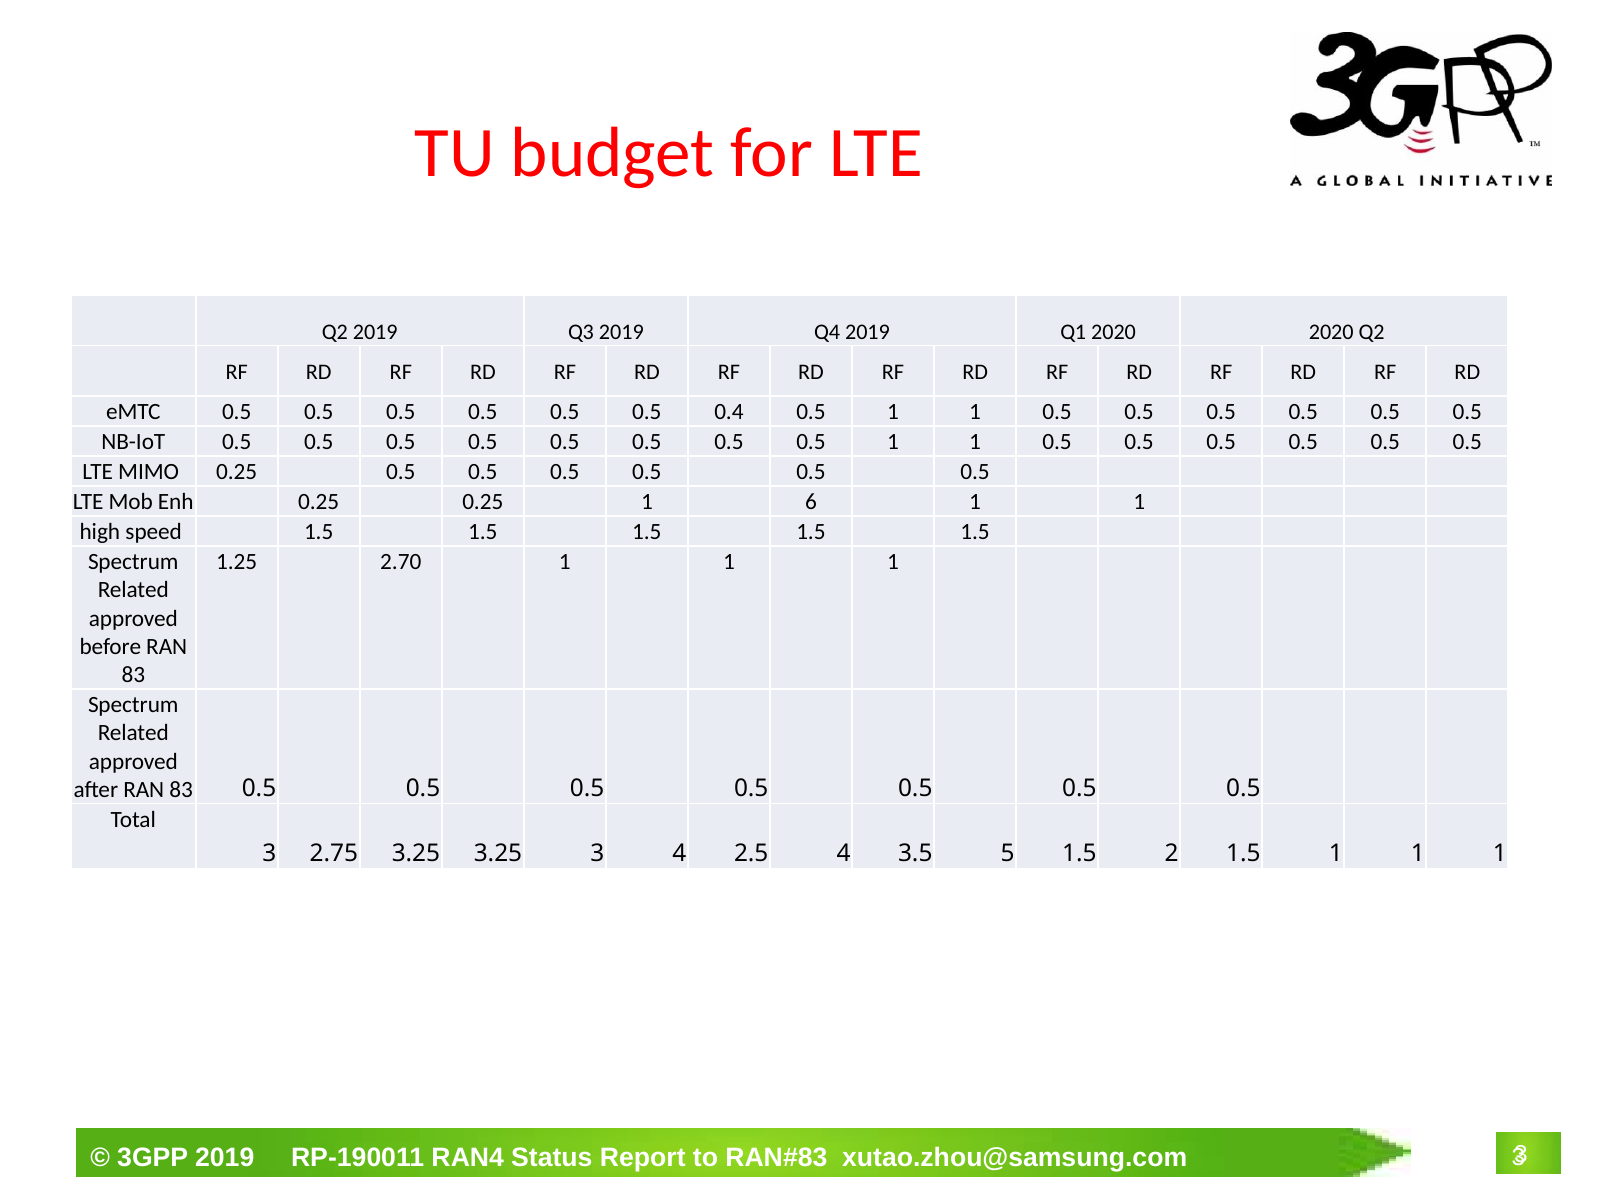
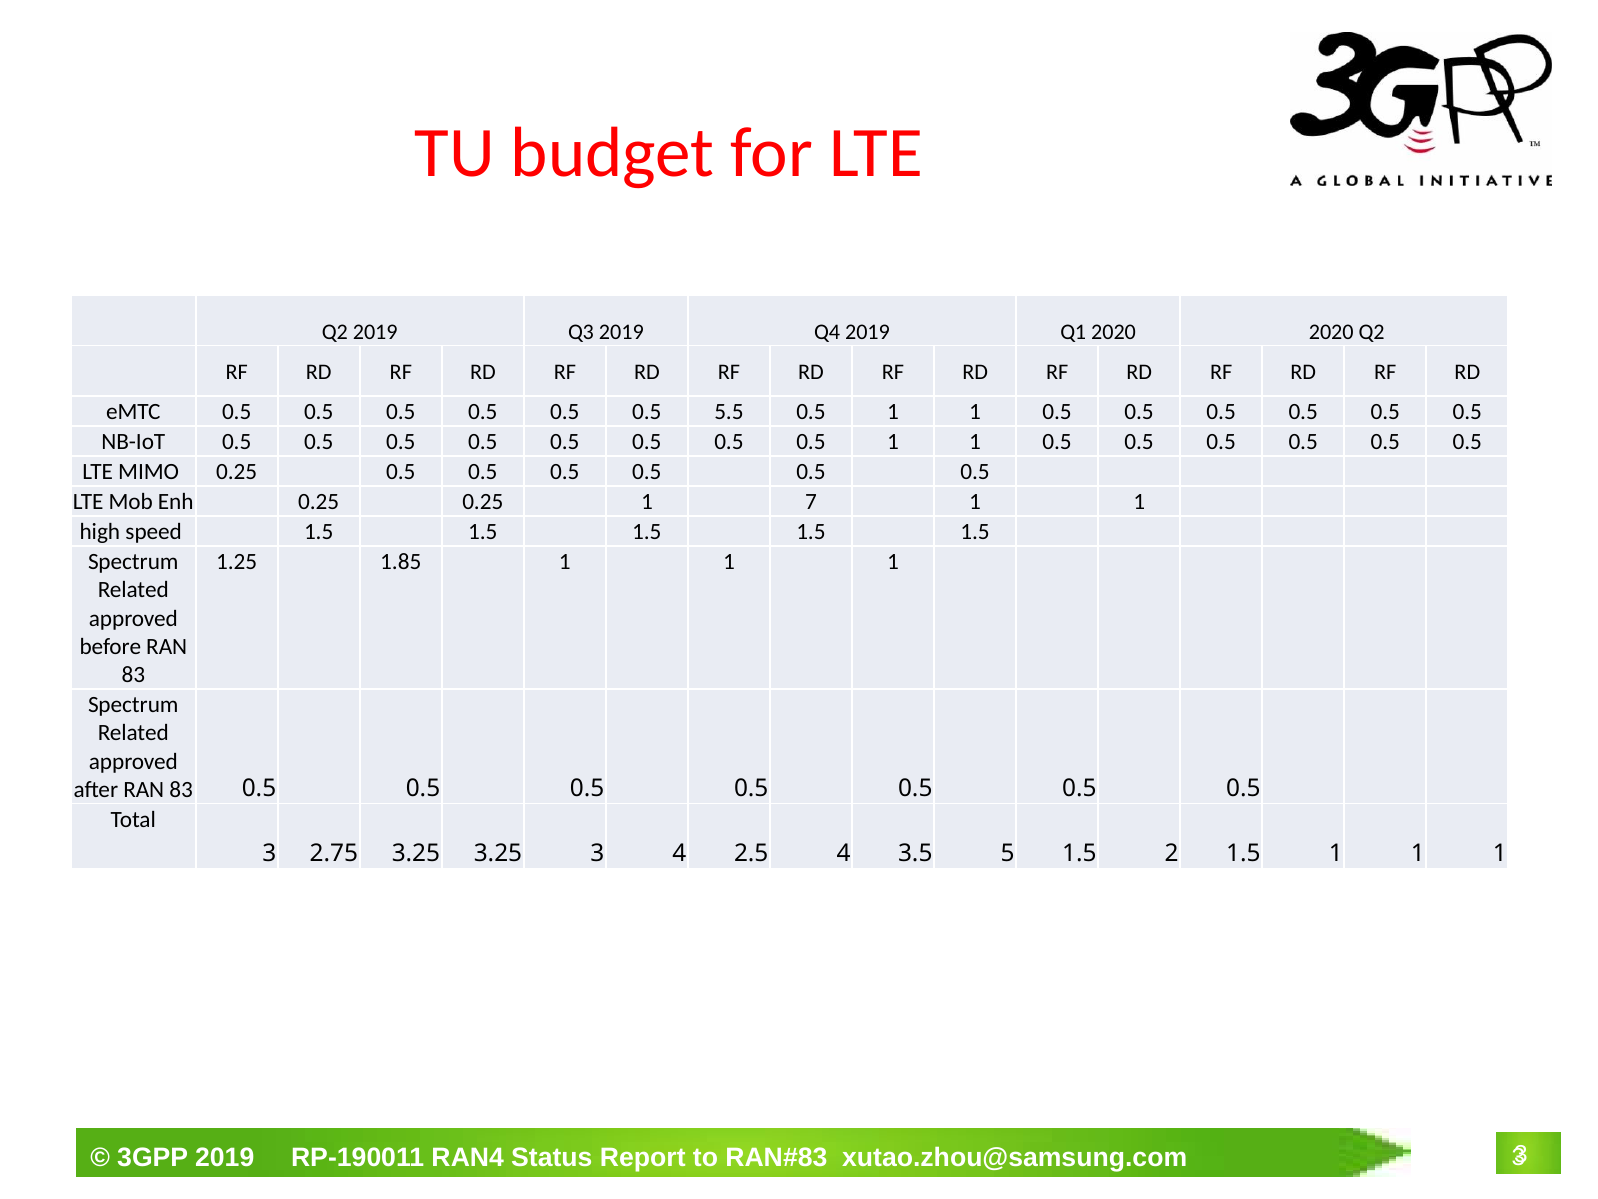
0.4: 0.4 -> 5.5 (729, 412)
6: 6 -> 7 (811, 502)
2.70: 2.70 -> 1.85 (401, 562)
